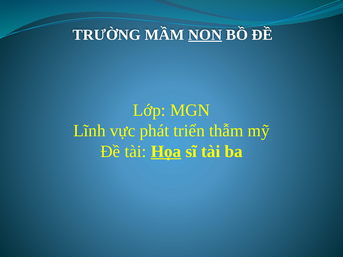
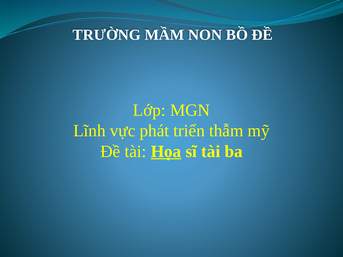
NON underline: present -> none (205, 35)
